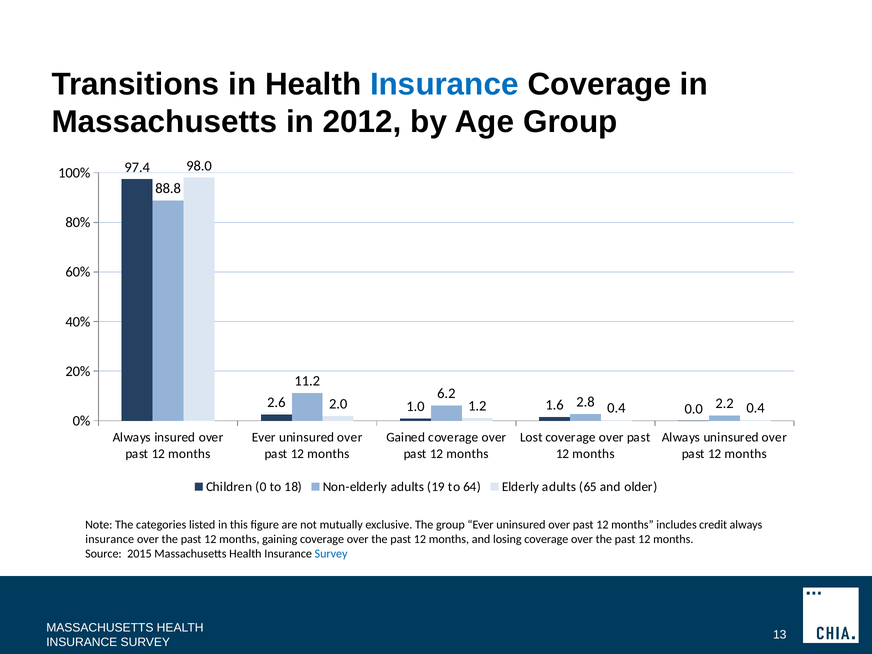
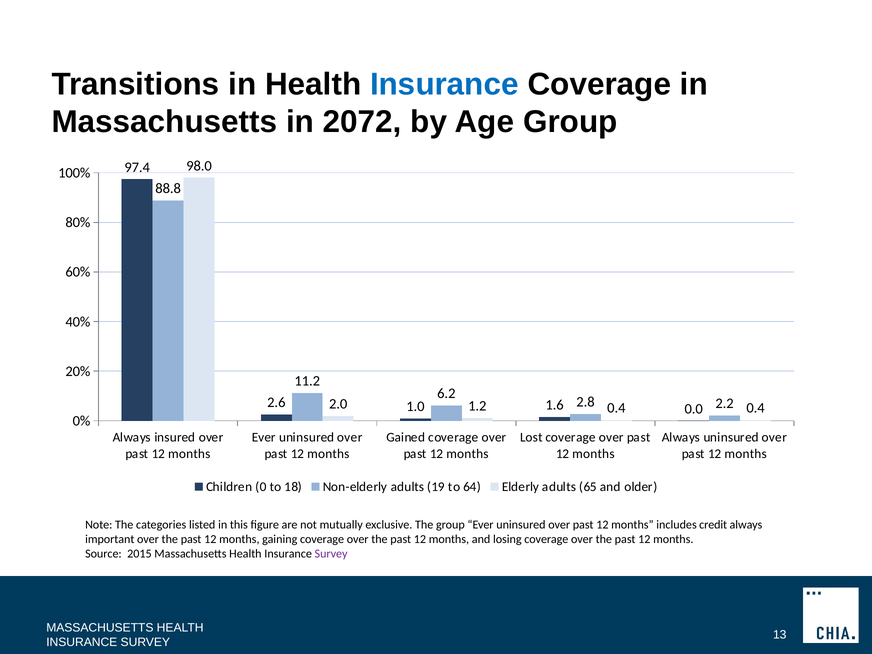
2012: 2012 -> 2072 (362, 122)
insurance: insurance -> important (110, 539)
Survey colour: blue -> purple (331, 554)
